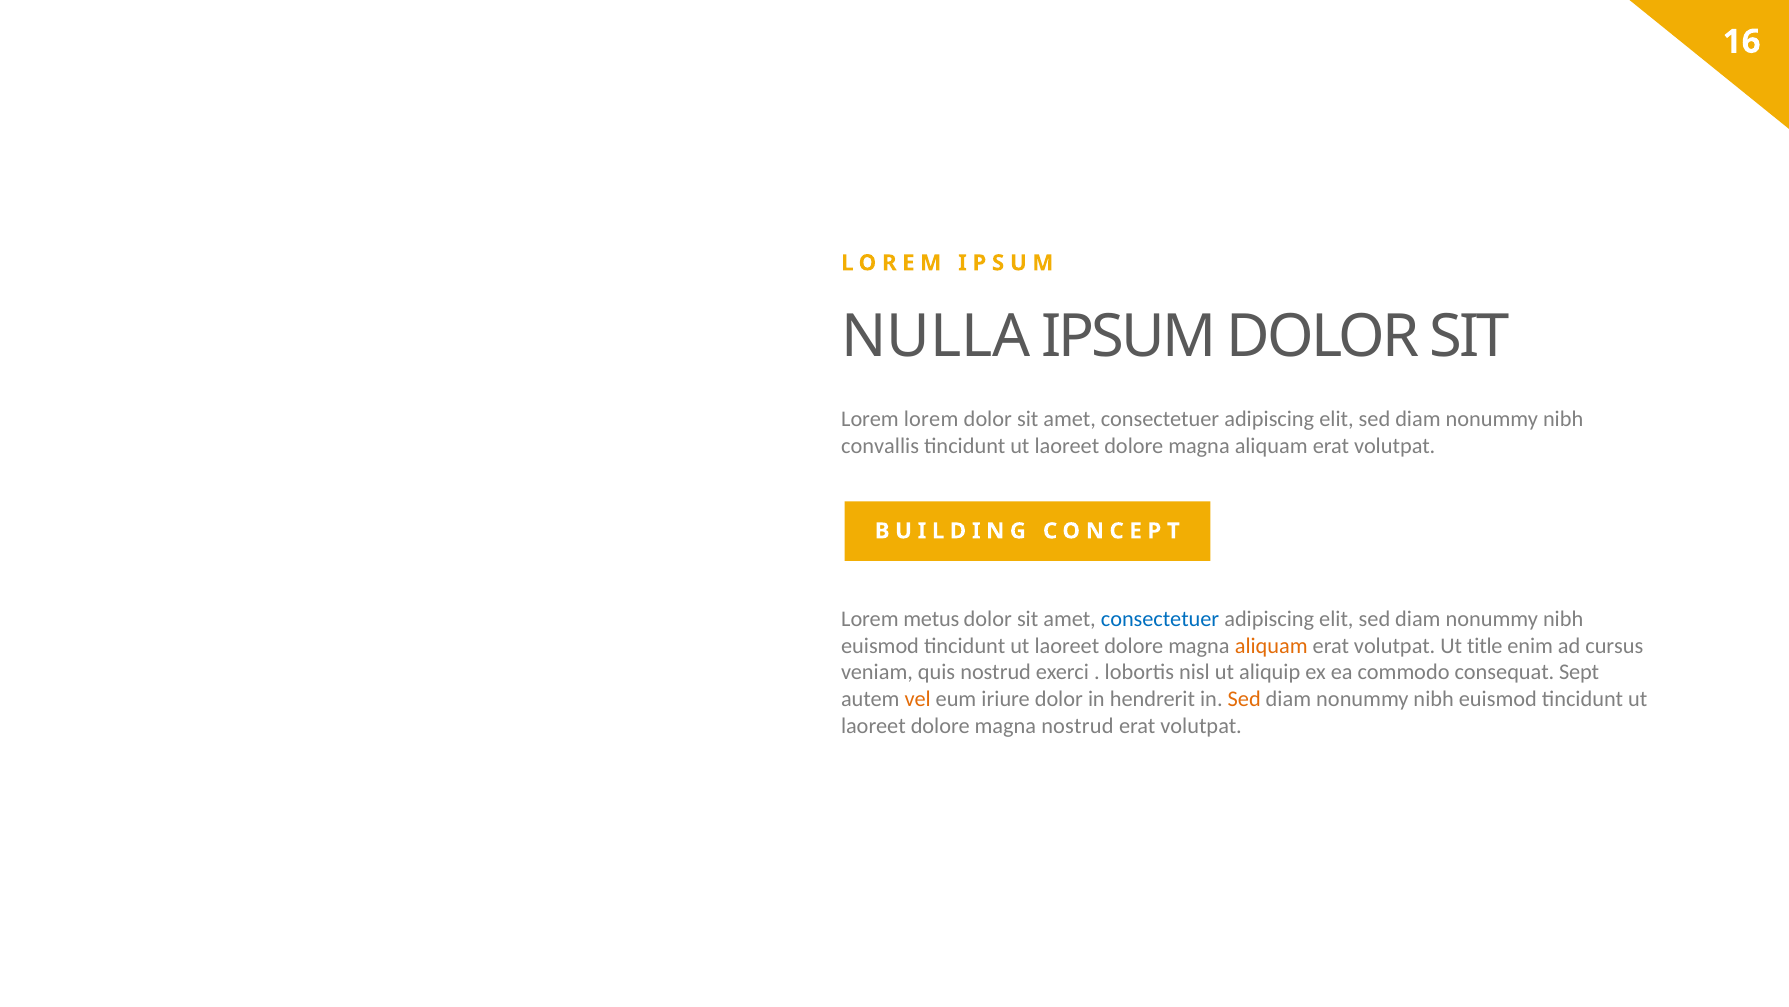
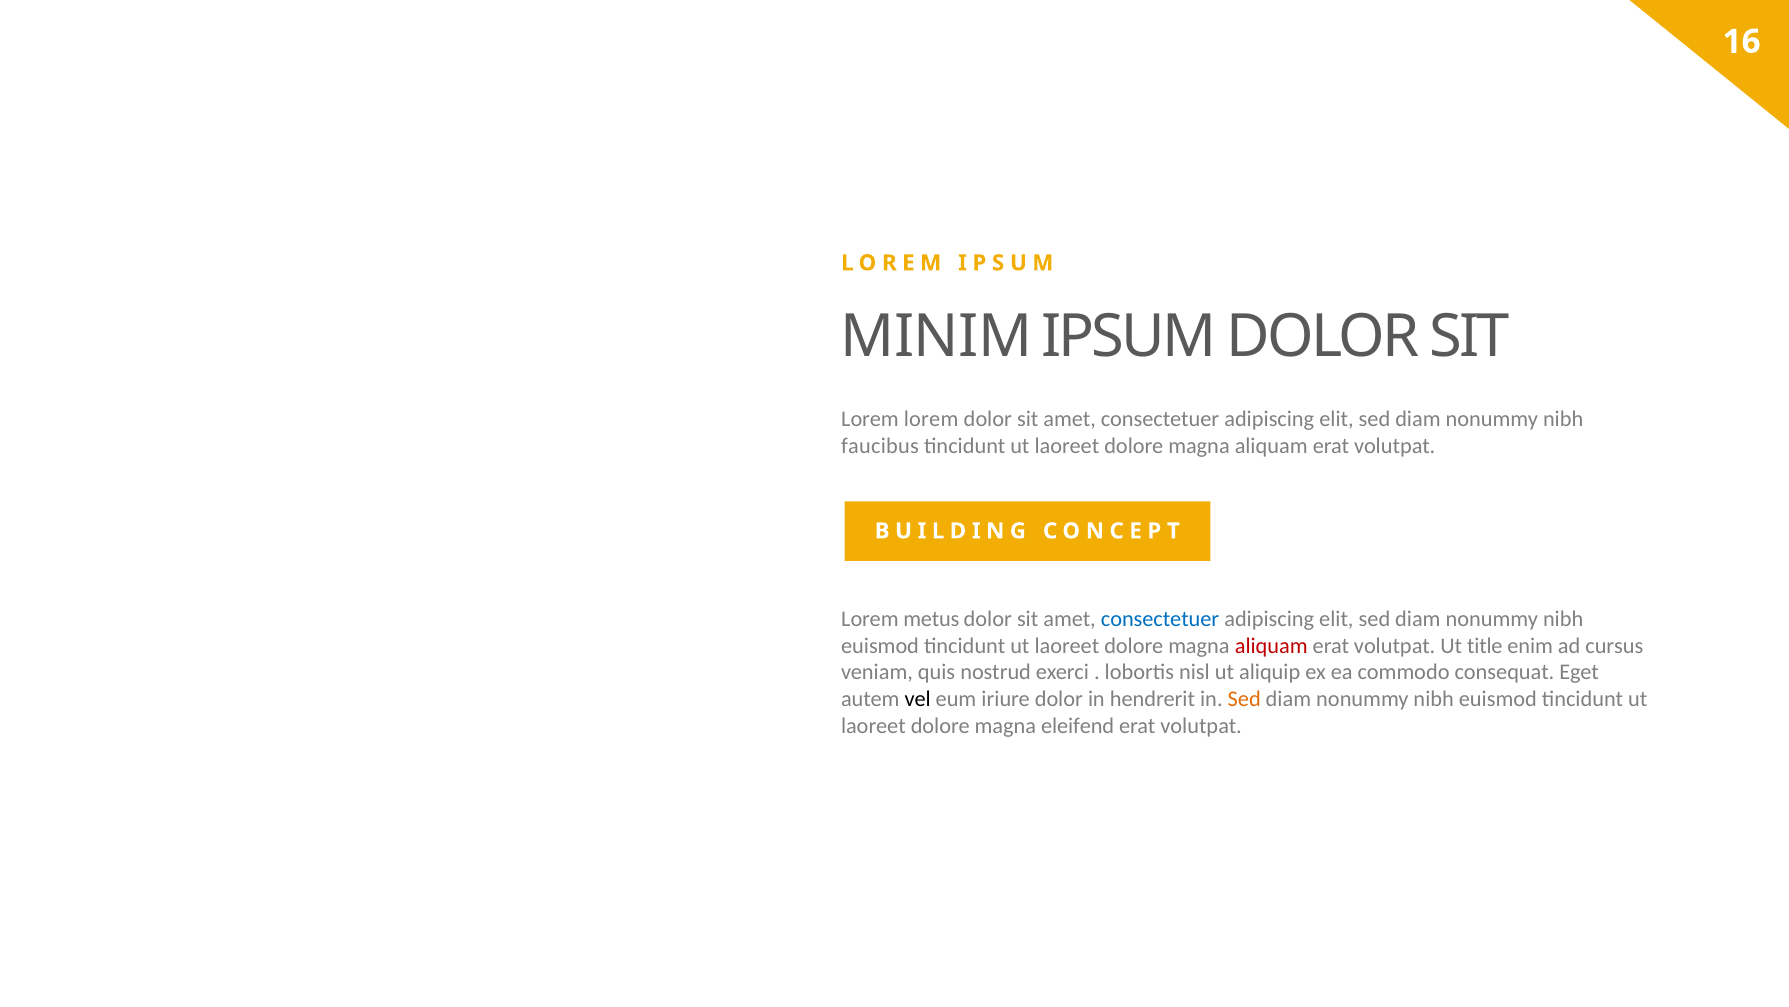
NULLA: NULLA -> MINIM (936, 337)
convallis: convallis -> faucibus (880, 445)
aliquam colour: orange -> red (1271, 645)
Sept: Sept -> Eget (1579, 672)
vel colour: orange -> black (918, 699)
magna nostrud: nostrud -> eleifend (1078, 726)
